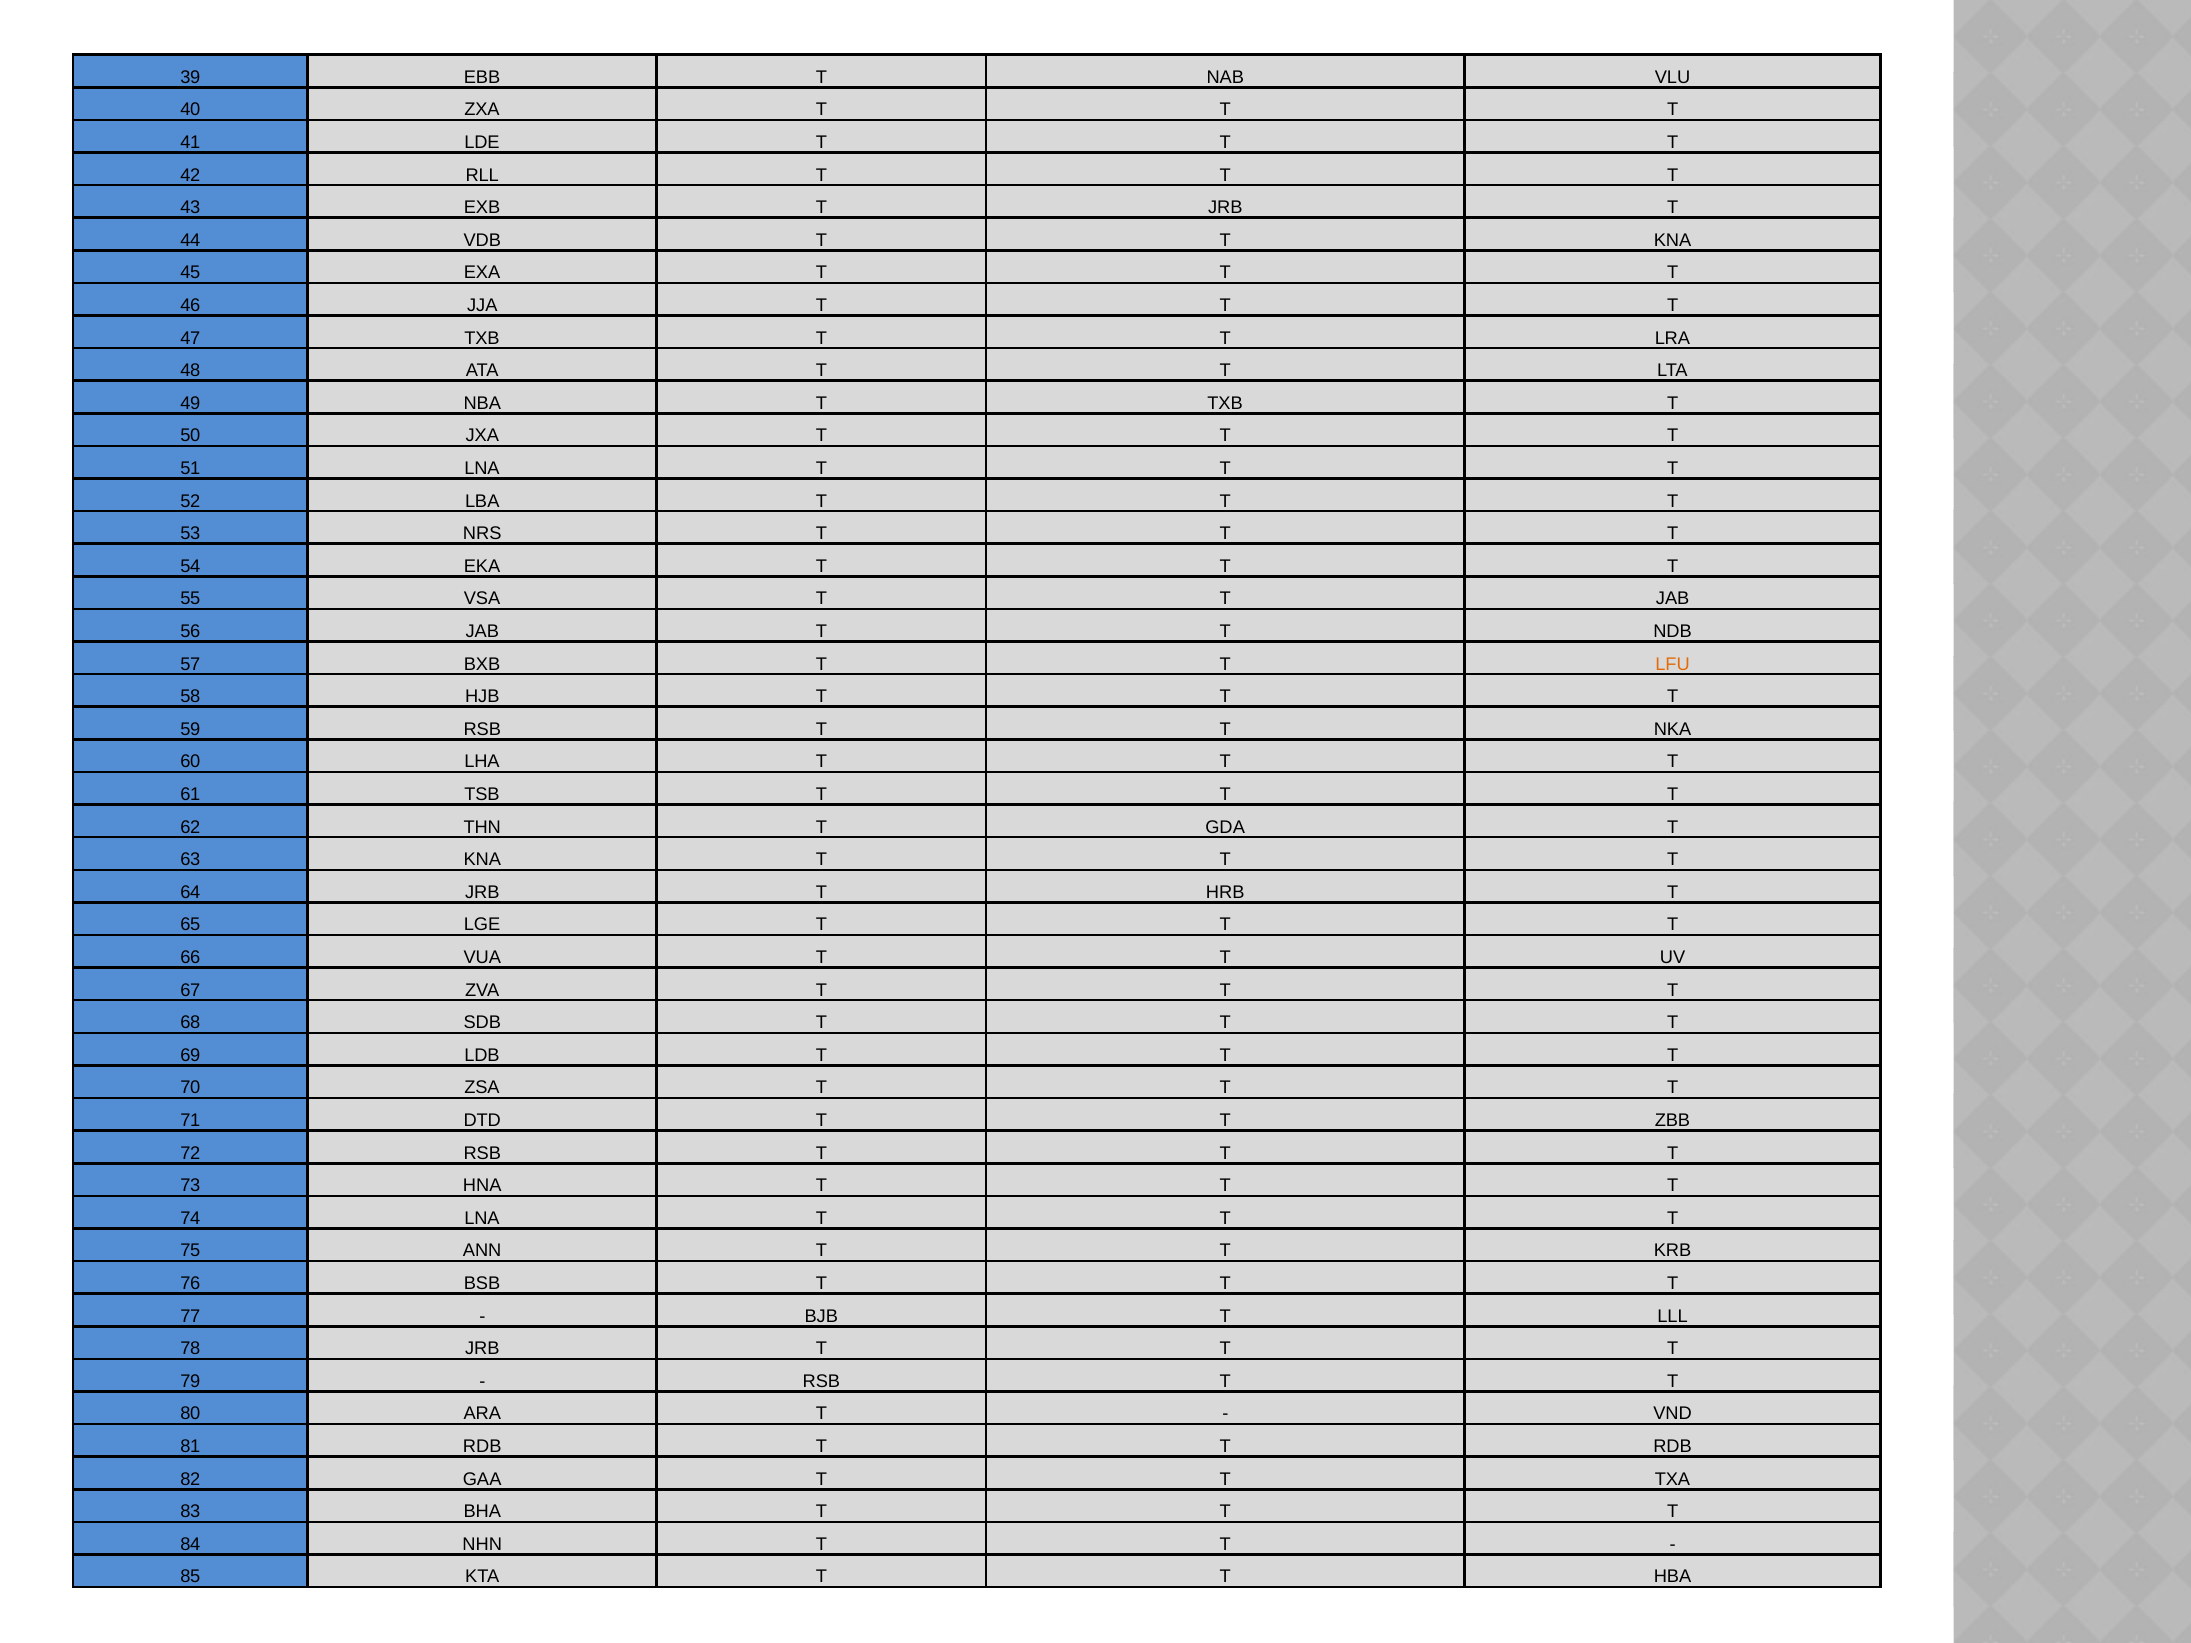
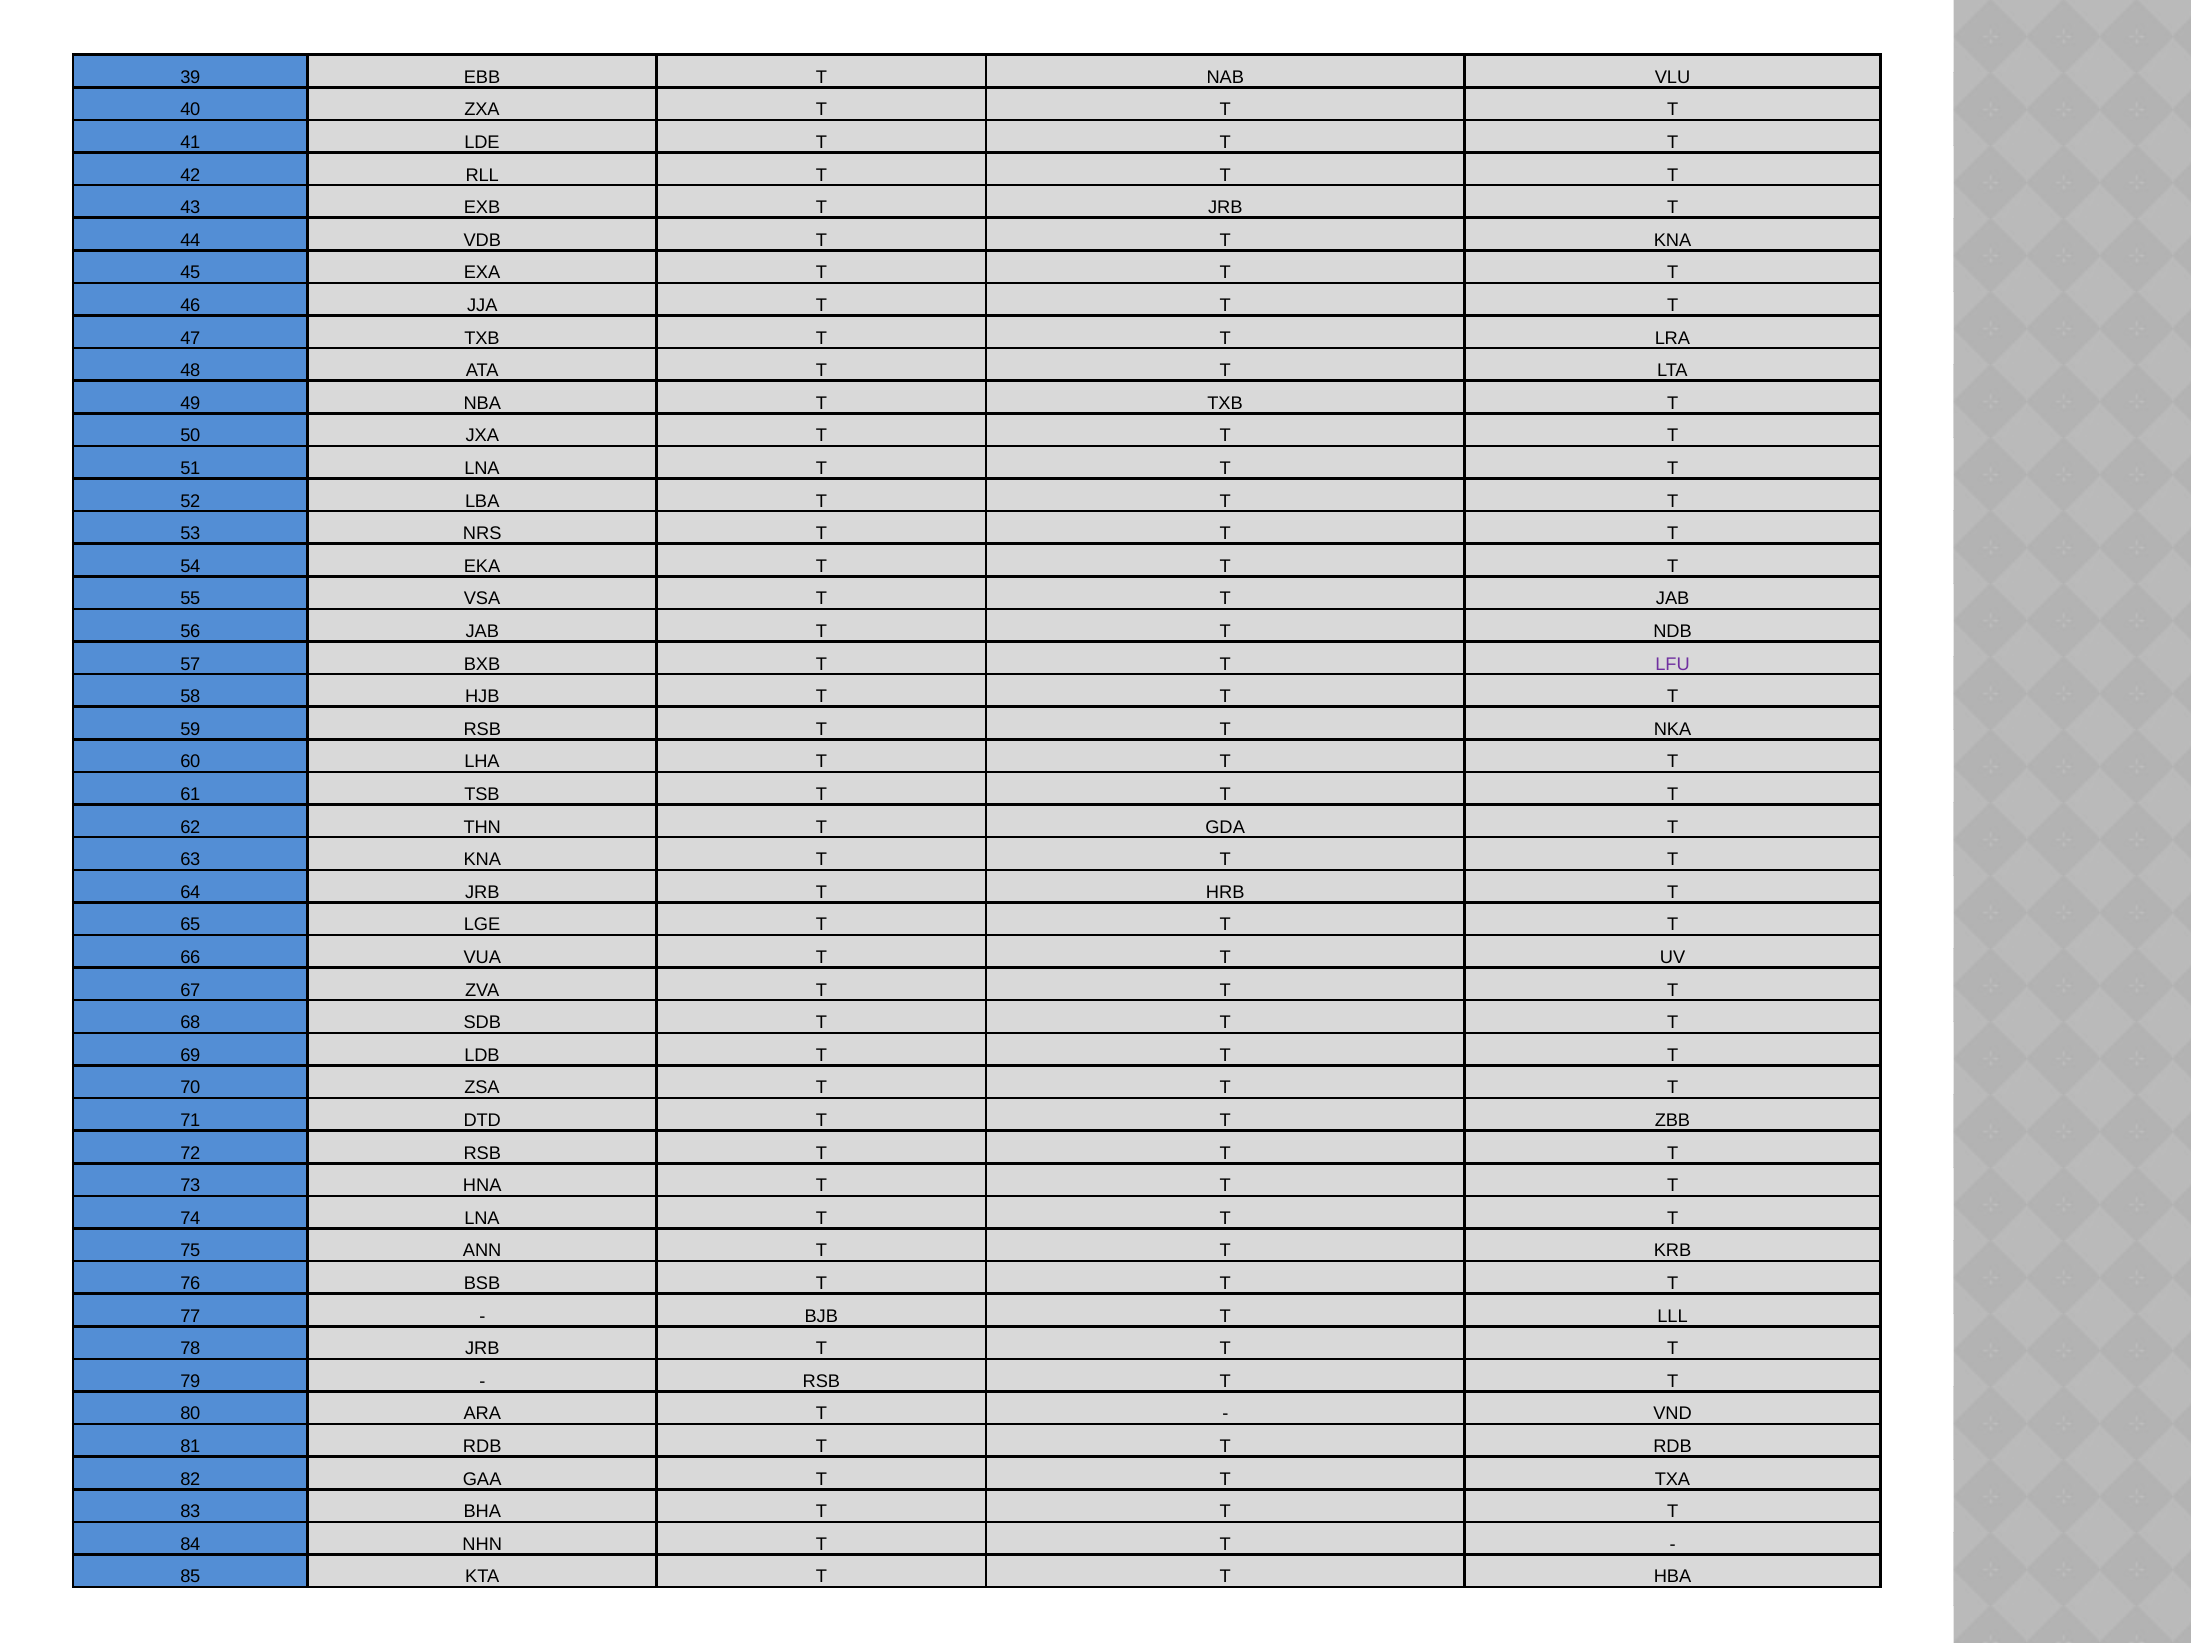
LFU colour: orange -> purple (1673, 664)
